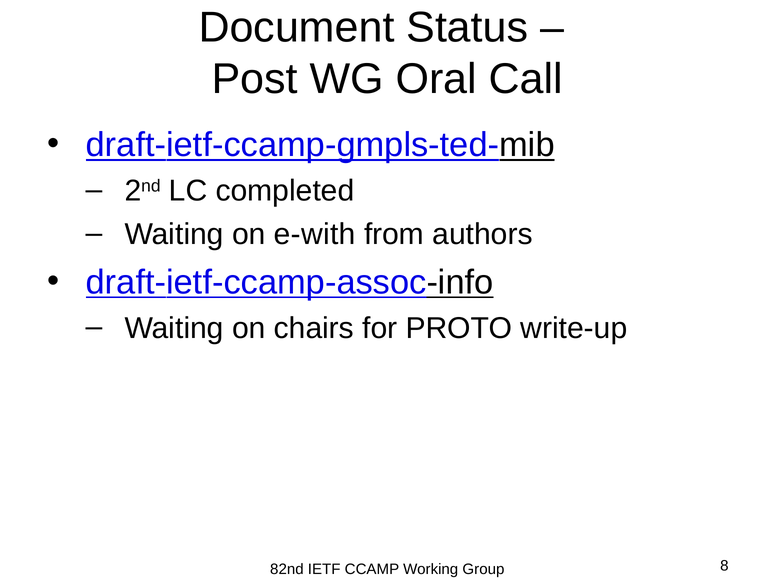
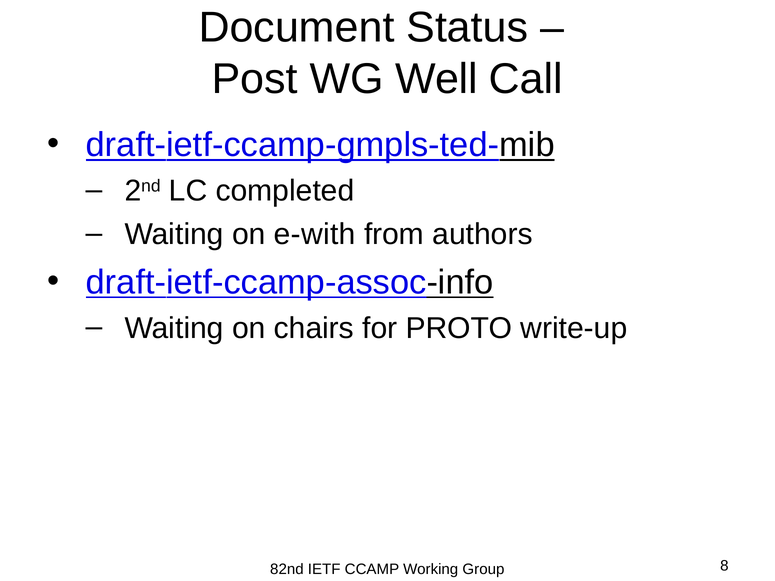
Oral: Oral -> Well (436, 79)
